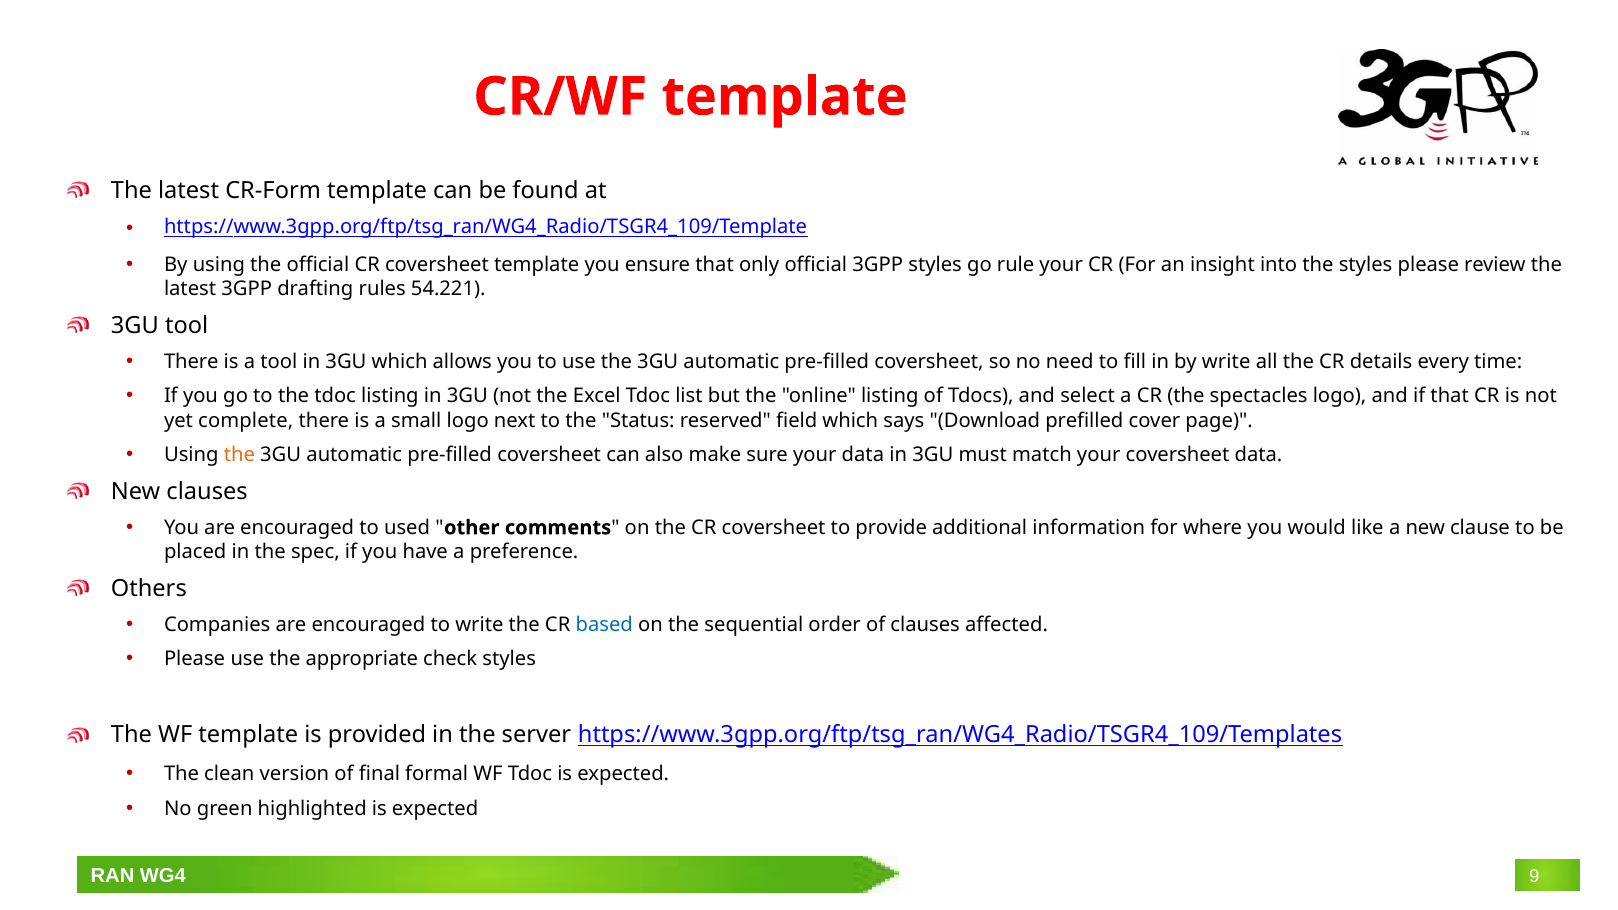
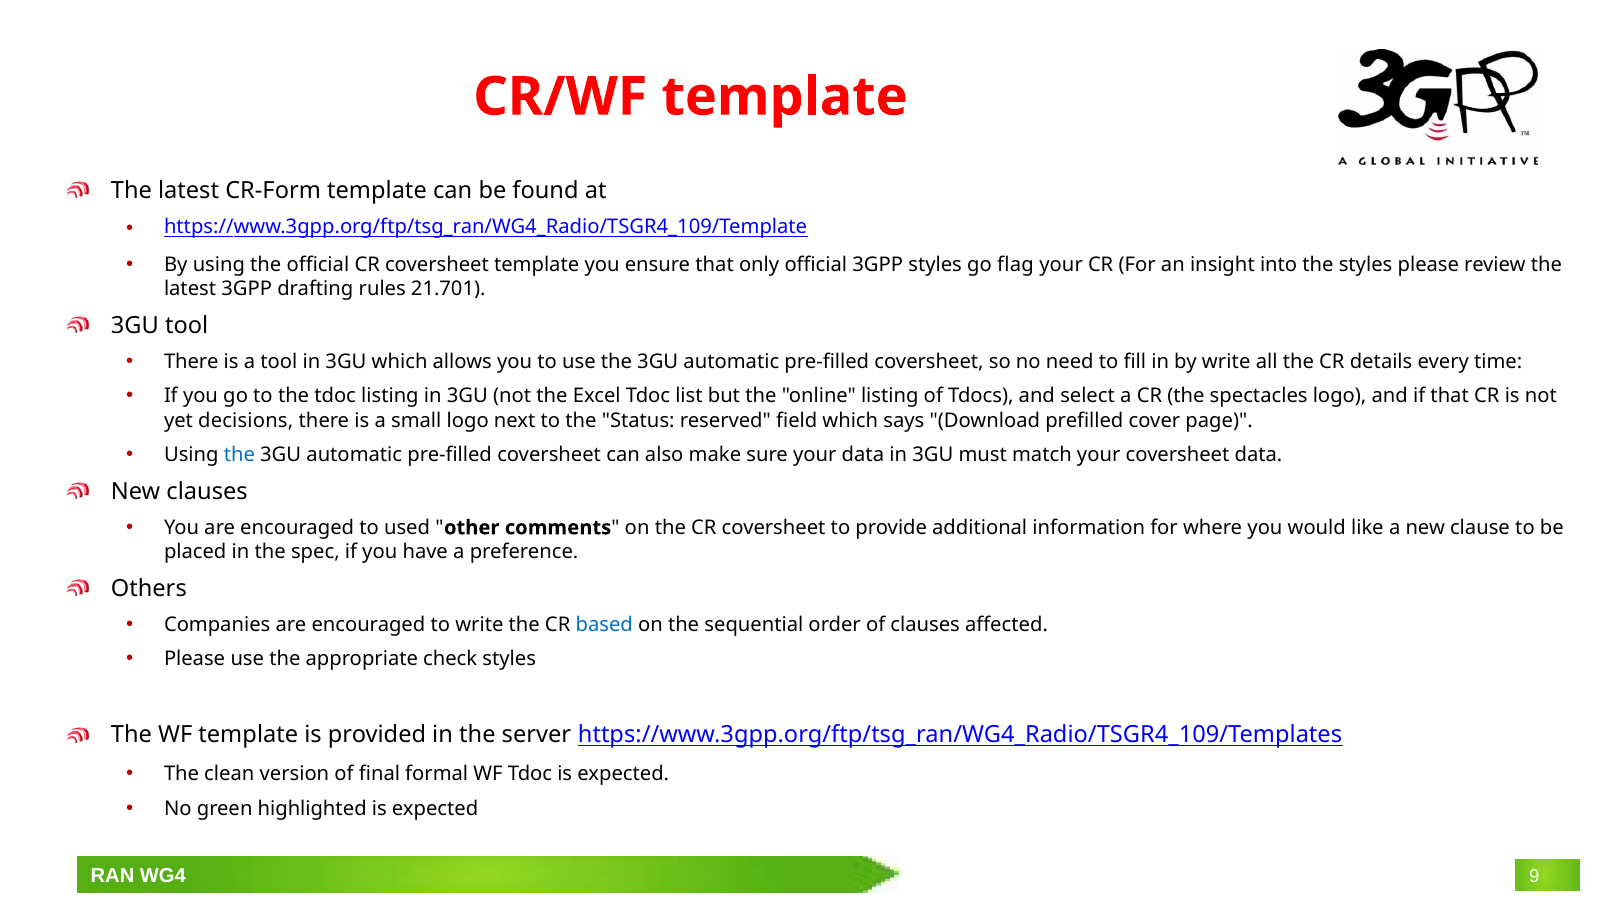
rule: rule -> flag (1016, 265)
54.221: 54.221 -> 21.701 (448, 289)
complete: complete -> decisions (246, 420)
the colour: orange -> blue (239, 455)
